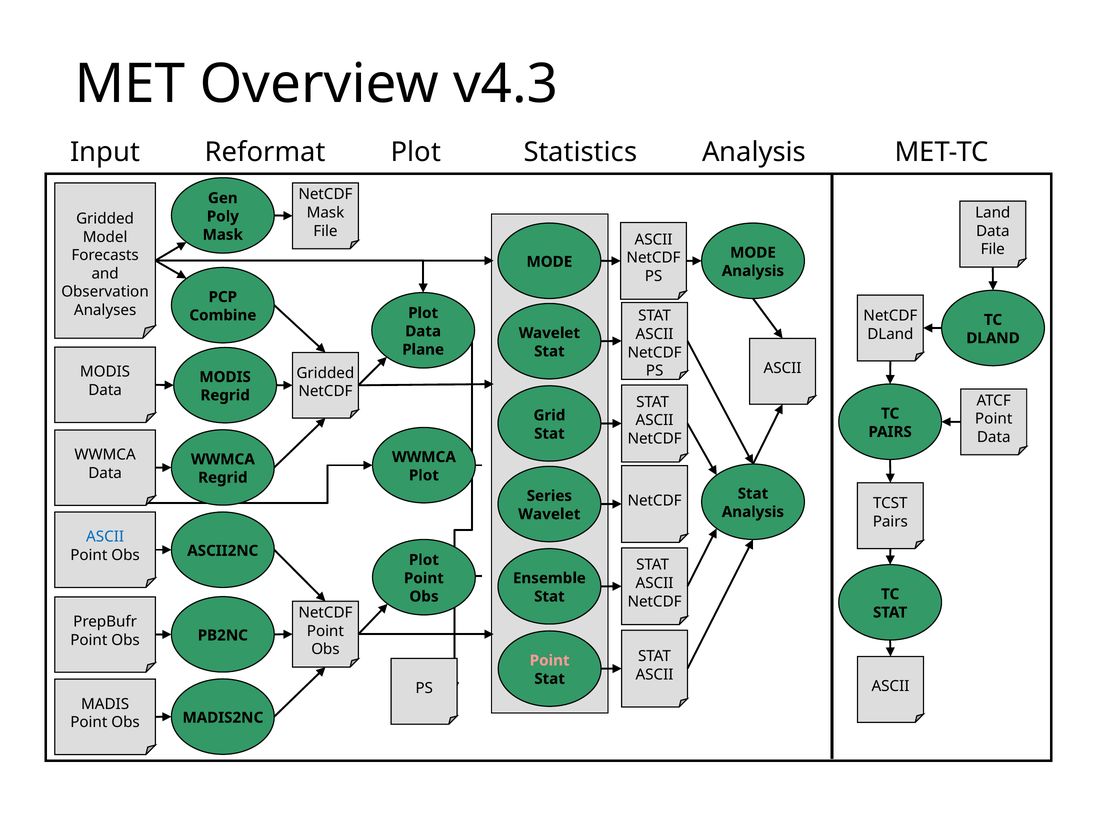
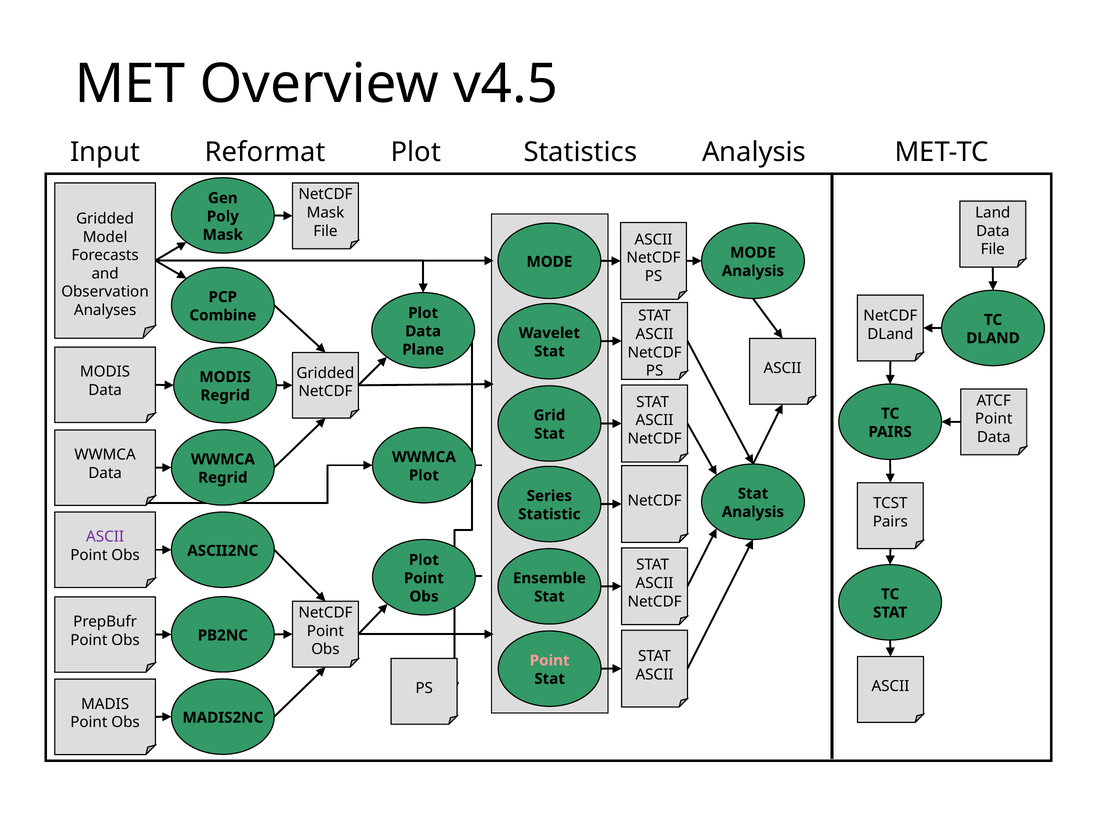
v4.3: v4.3 -> v4.5 (506, 84)
Wavelet: Wavelet -> Statistic (549, 514)
ASCII colour: blue -> purple (105, 537)
